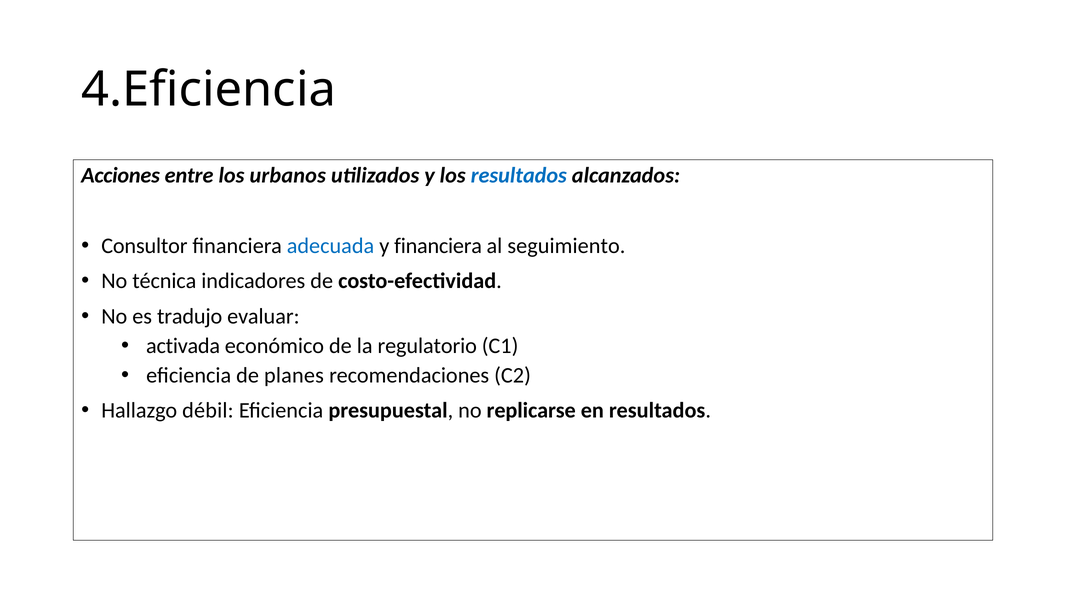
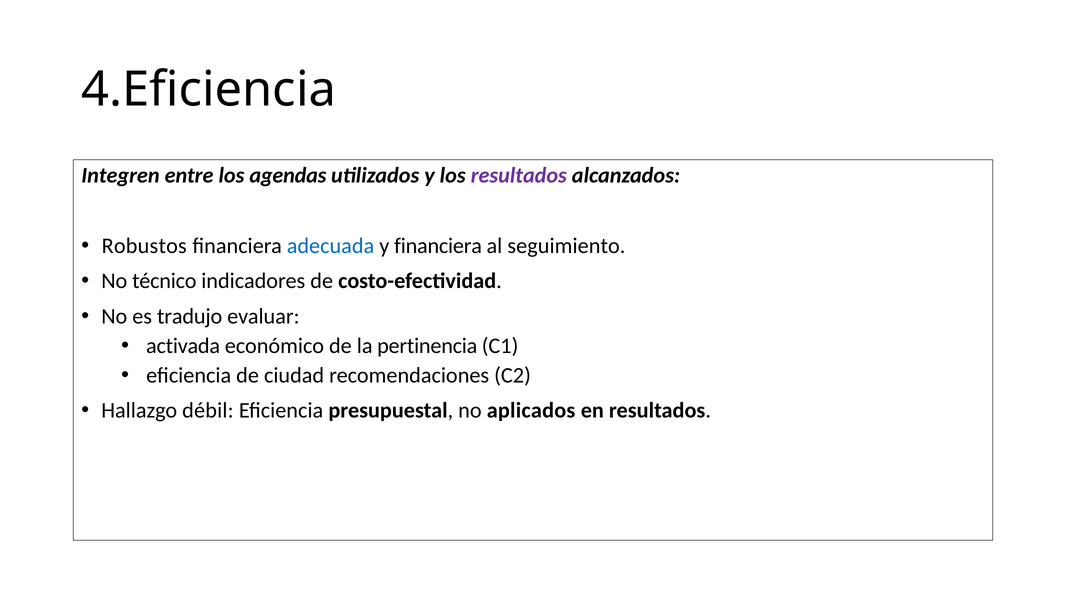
Acciones: Acciones -> Integren (120, 176)
urbanos: urbanos -> agendas (288, 176)
resultados colour: blue -> purple (519, 176)
Consultor: Consultor -> Robustos (144, 246)
técnica: técnica -> técnico (164, 281)
regulatorio: regulatorio -> pertinencia (427, 346)
planes: planes -> ciudad (294, 375)
replicarse: replicarse -> aplicados (531, 410)
